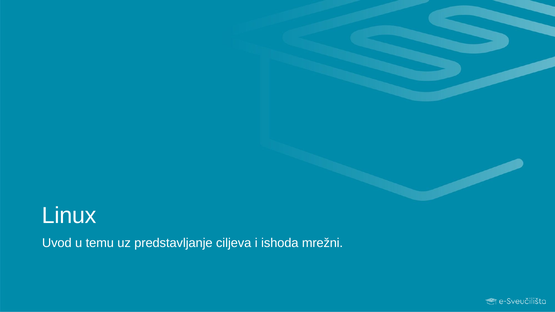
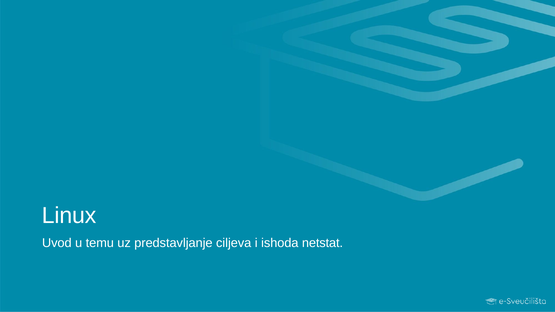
mrežni: mrežni -> netstat (322, 243)
